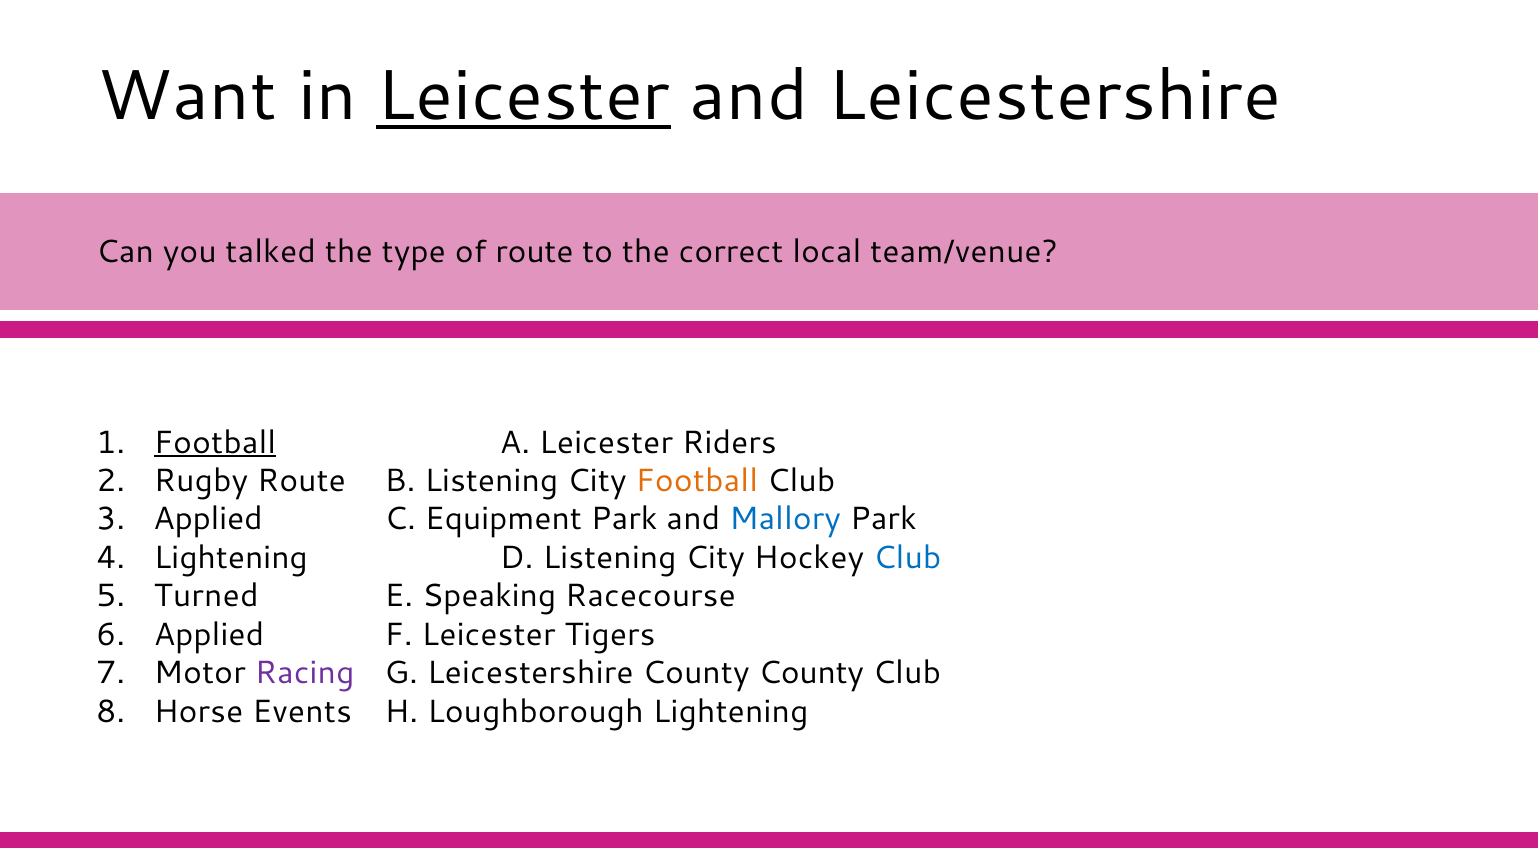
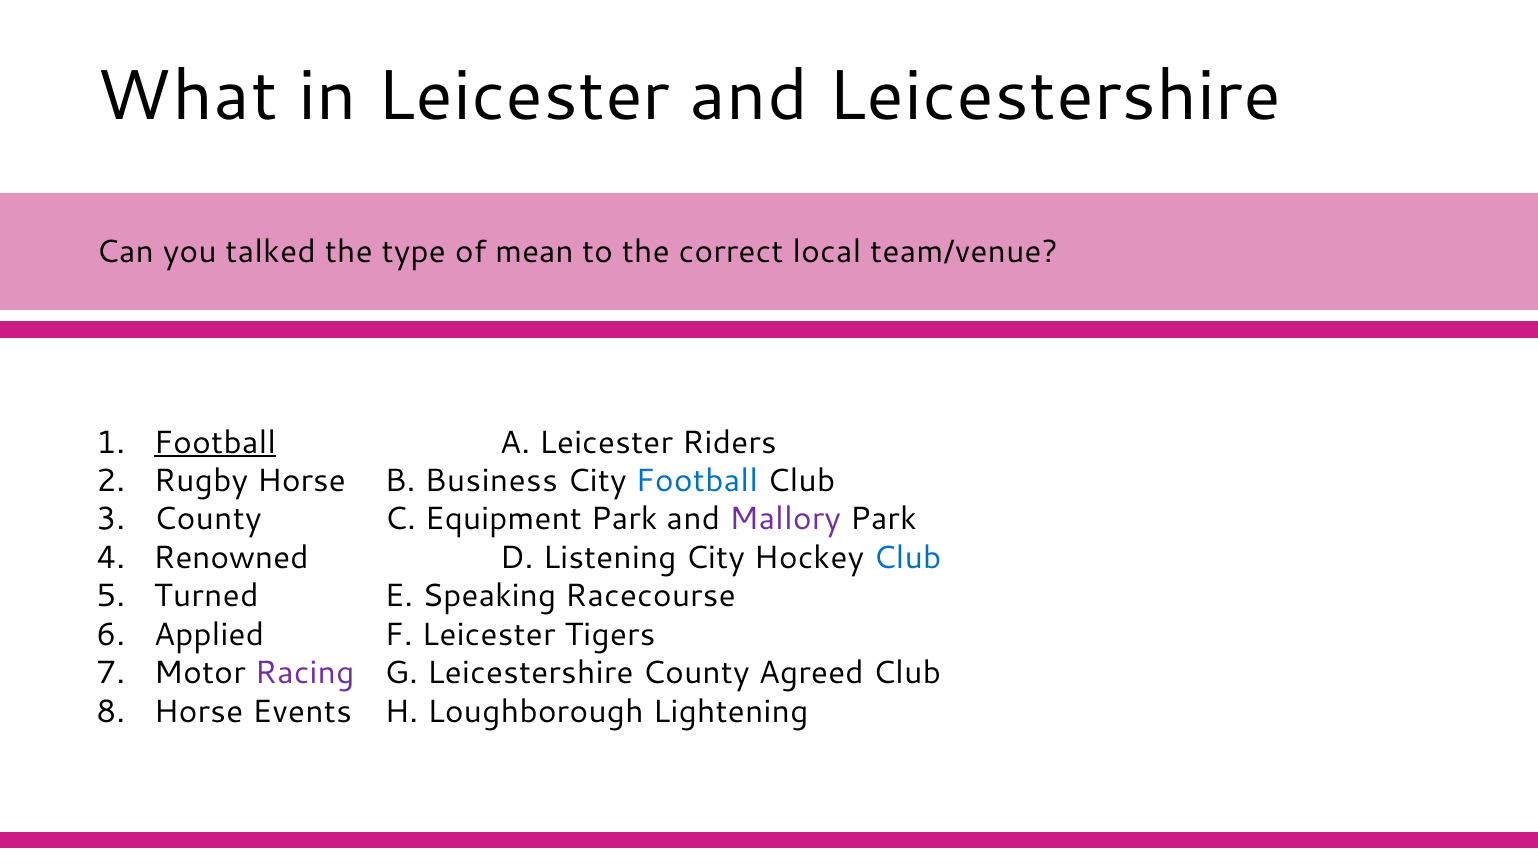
Want: Want -> What (187, 97)
Leicester underline: present -> none (523, 97)
of route: route -> mean (534, 252)
Rugby Route: Route -> Horse (301, 481)
B Listening: Listening -> Business (491, 481)
Football colour: orange -> blue (697, 481)
Applied: Applied -> County (208, 519)
Mallory colour: blue -> purple (785, 519)
Lightening: Lightening -> Renowned (231, 558)
County County: County -> Agreed (811, 673)
